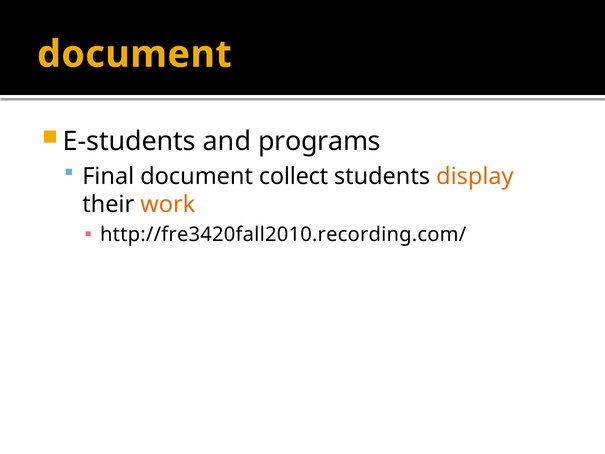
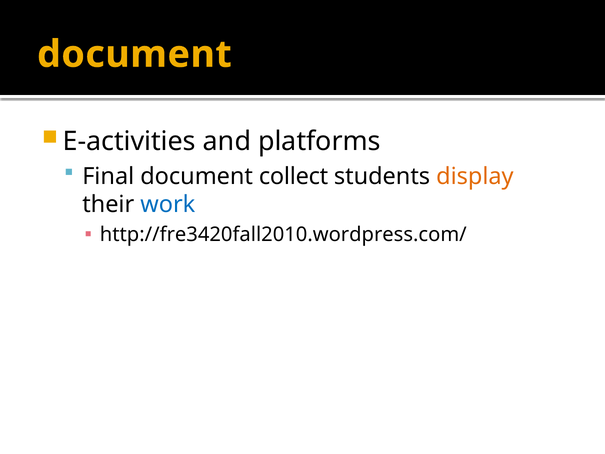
E-students: E-students -> E-activities (129, 142)
programs: programs -> platforms (319, 142)
work colour: orange -> blue (168, 205)
http://fre3420fall2010.recording.com/: http://fre3420fall2010.recording.com/ -> http://fre3420fall2010.wordpress.com/ (283, 235)
